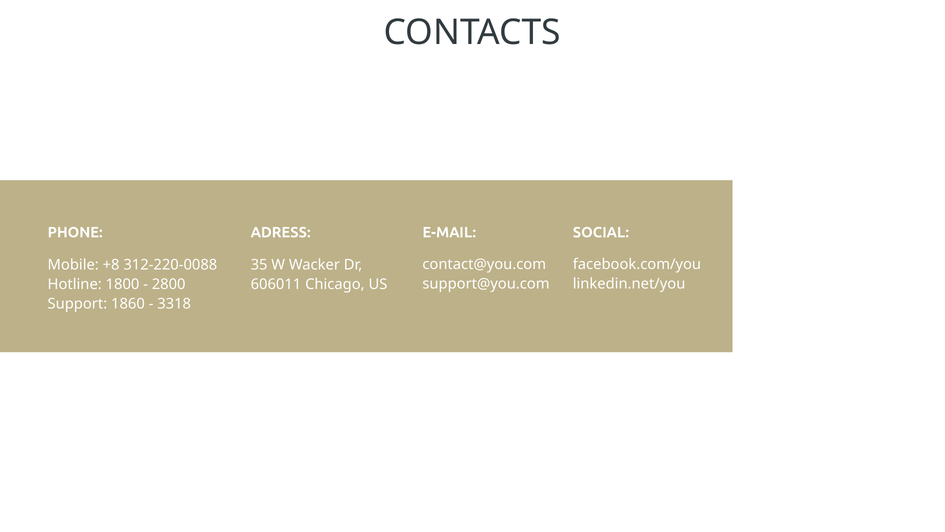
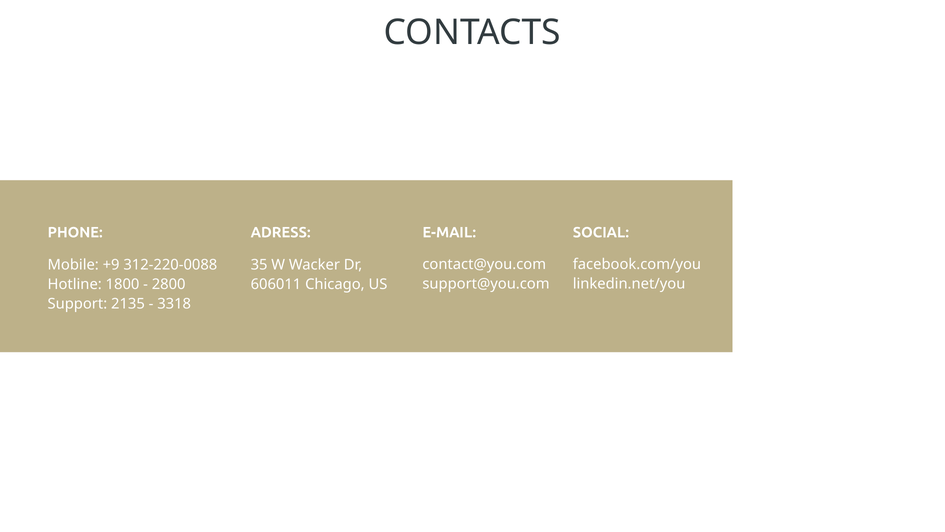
+8: +8 -> +9 (111, 265)
1860: 1860 -> 2135 (128, 304)
